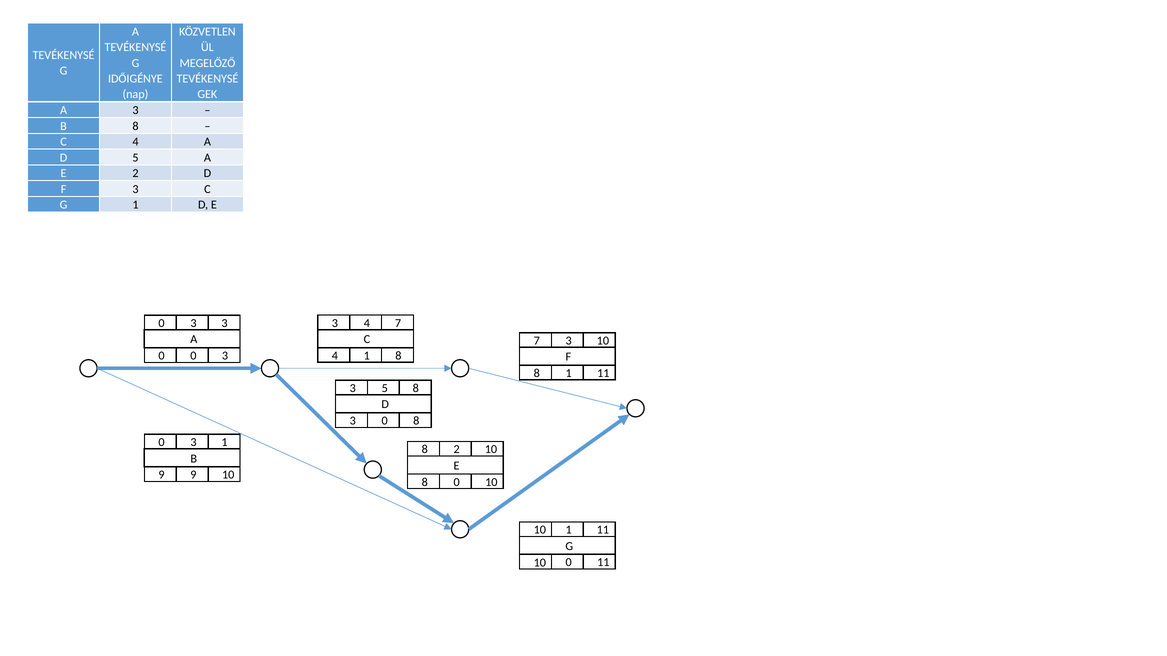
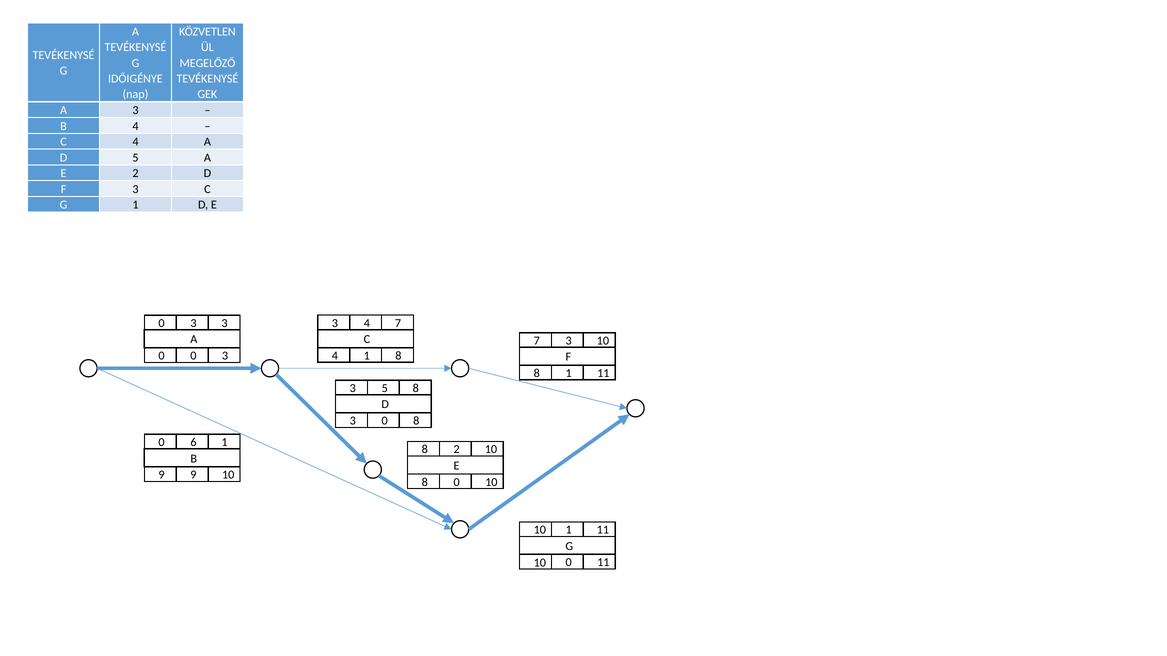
B 8: 8 -> 4 (135, 126)
3: 3 -> 6 (193, 442)
